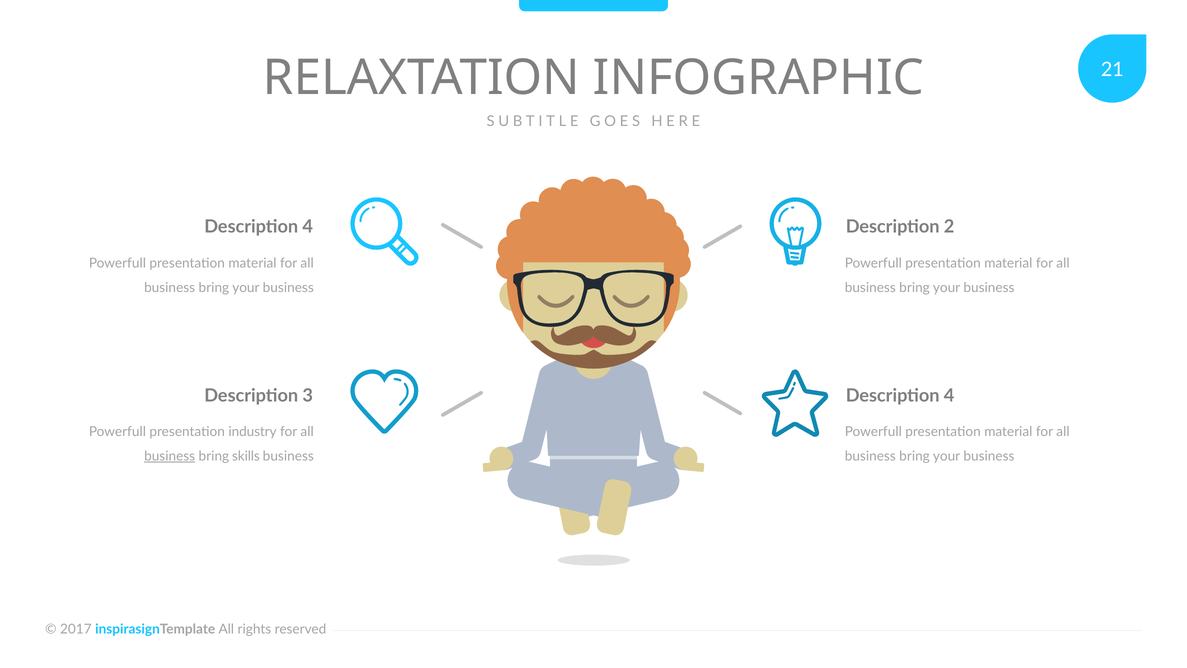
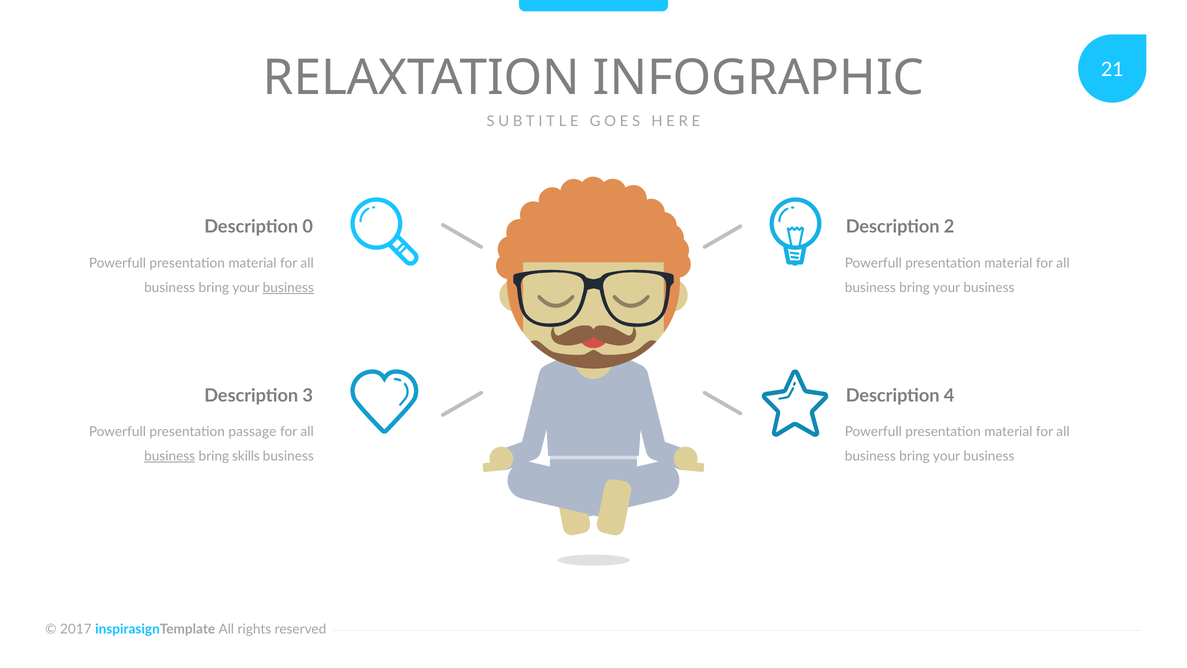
4: 4 -> 0 (308, 227)
business underline: none -> present (288, 287)
industry: industry -> passage (252, 432)
